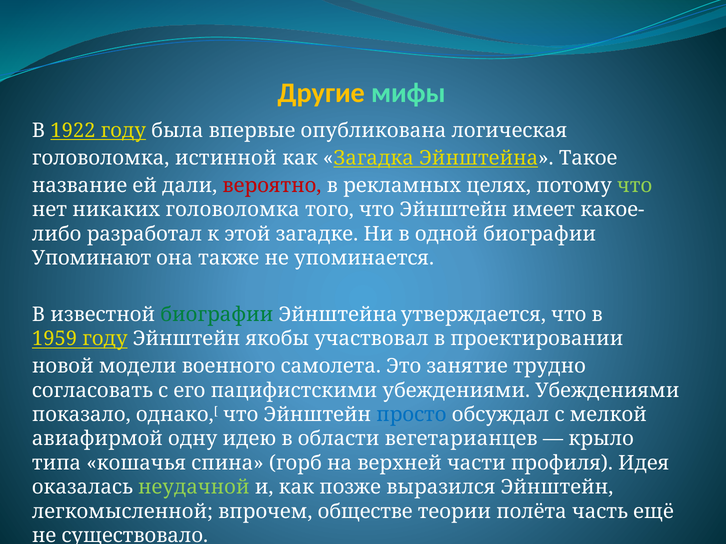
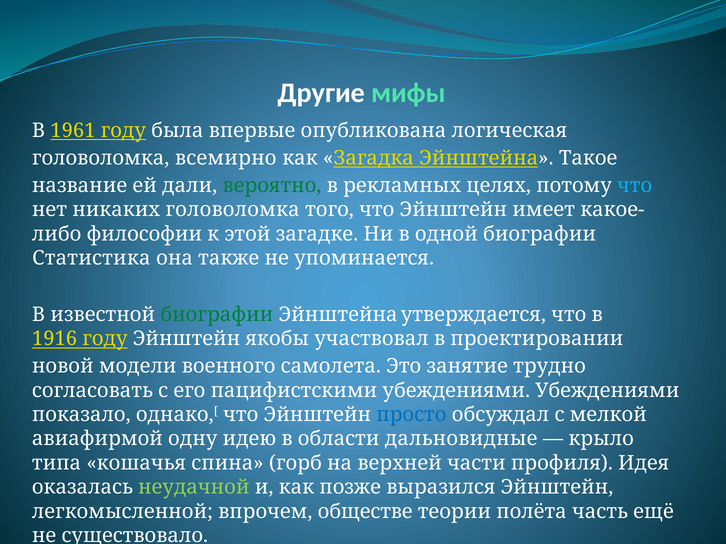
Другие colour: yellow -> white (321, 93)
1922: 1922 -> 1961 (73, 131)
истинной: истинной -> всемирно (226, 158)
вероятно colour: red -> green (272, 186)
что colour: light green -> light blue (635, 186)
разработал: разработал -> философии (144, 234)
Упоминают: Упоминают -> Статистика (91, 258)
1959: 1959 -> 1916 (55, 339)
вегетарианцев: вегетарианцев -> дальновидные (461, 439)
